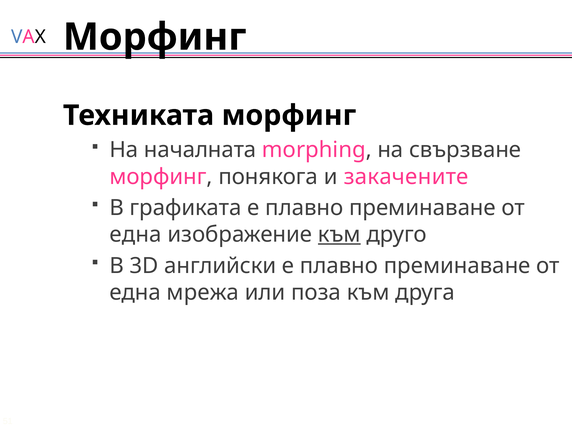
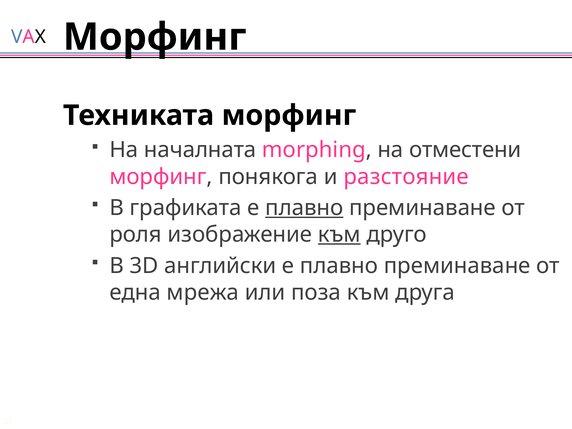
свързване: свързване -> отместени (465, 150)
закачените: закачените -> разстояние (406, 177)
плавно underline: none -> present (304, 208)
една: една -> роля (136, 235)
